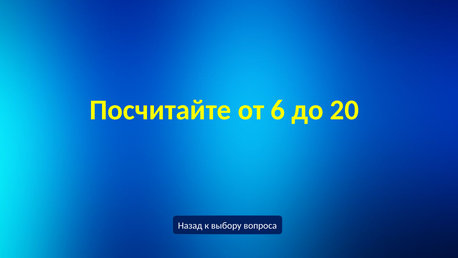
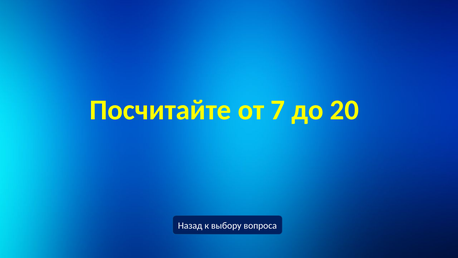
6: 6 -> 7 (278, 110)
